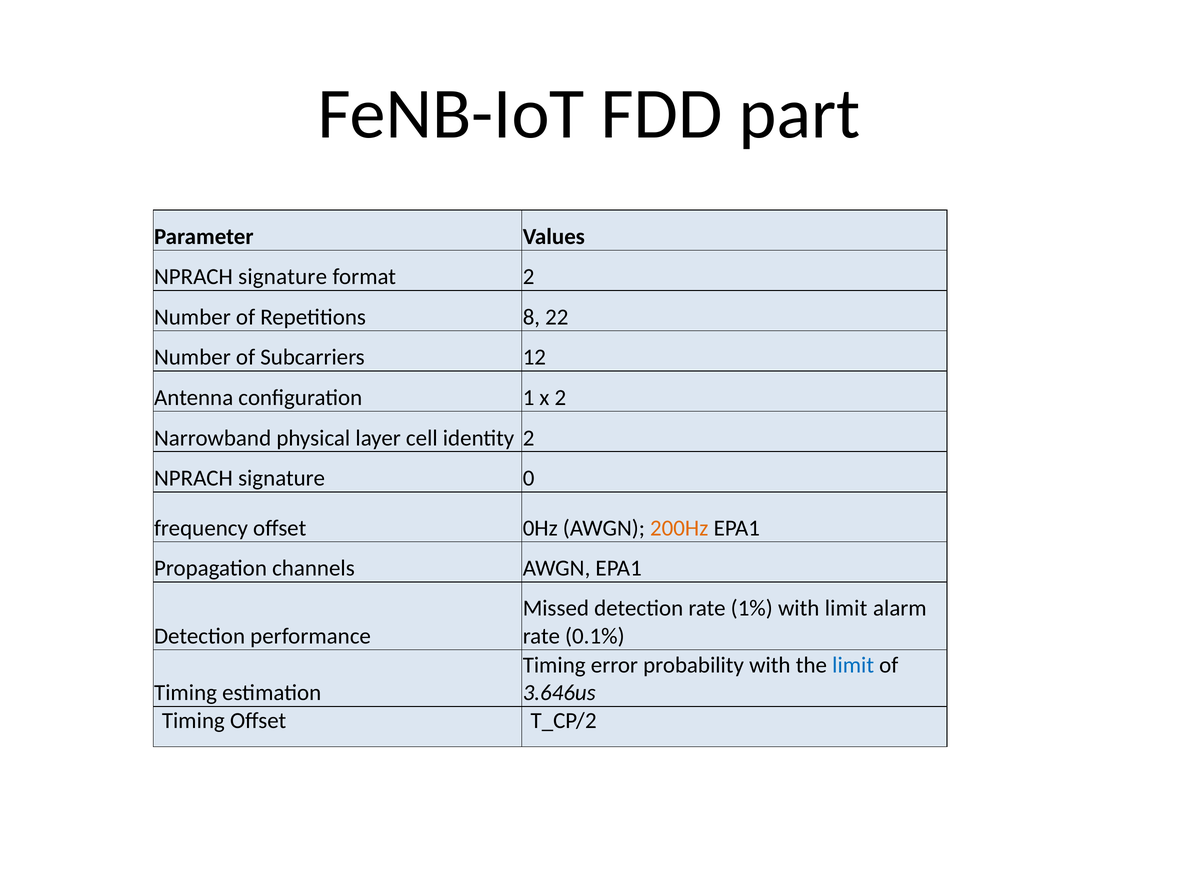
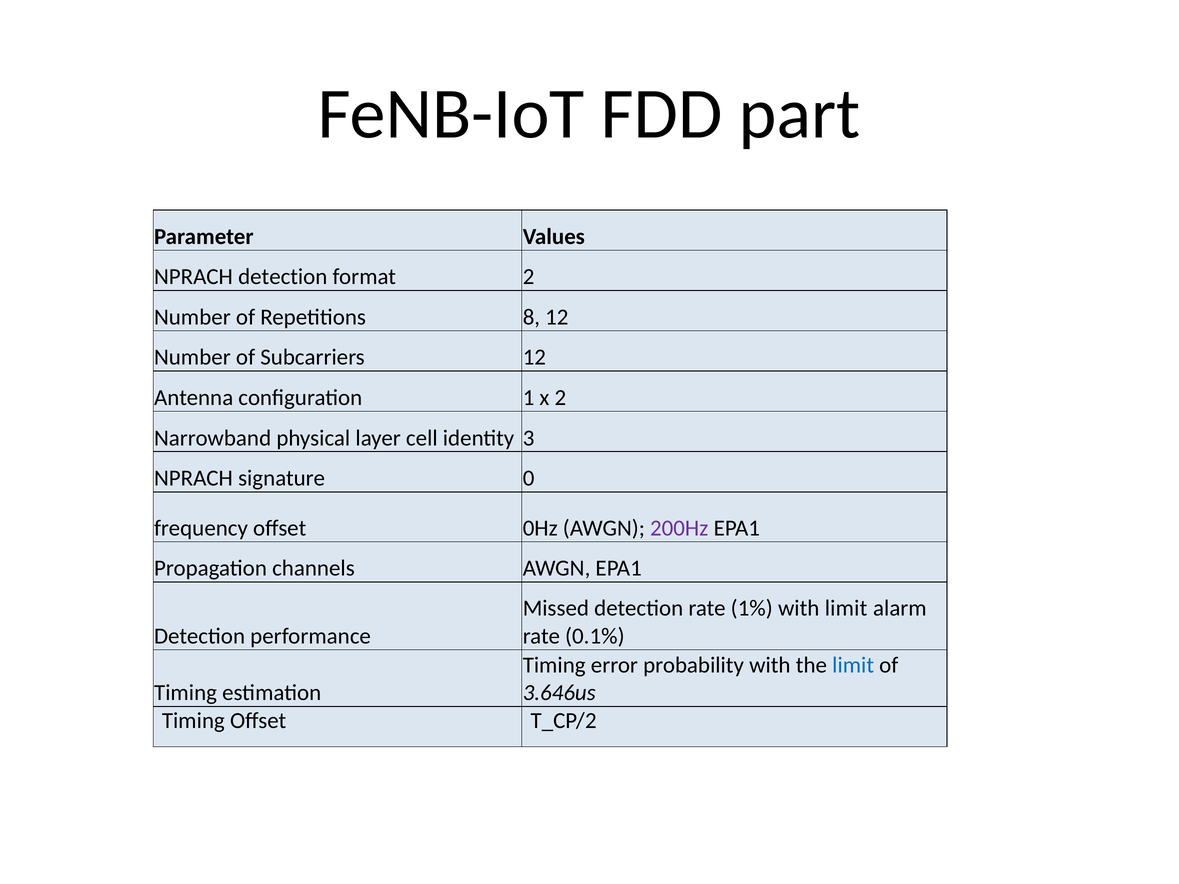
signature: signature -> detection (283, 277)
8 22: 22 -> 12 (557, 317)
identity 2: 2 -> 3 (529, 438)
200Hz colour: orange -> purple (679, 528)
